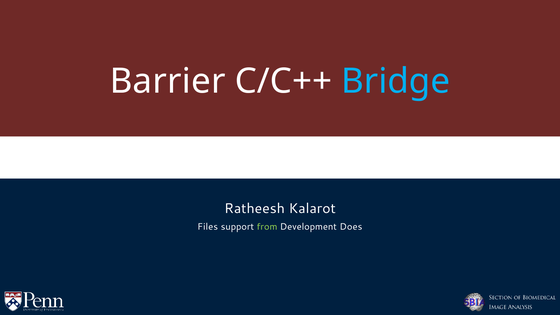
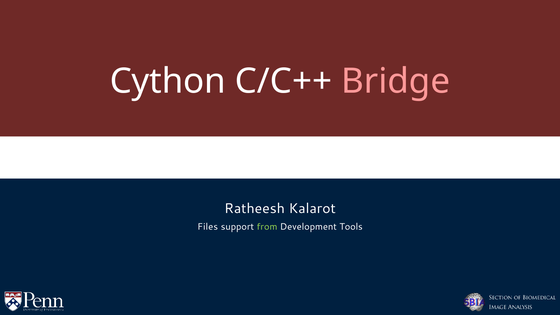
Barrier: Barrier -> Cython (168, 81)
Bridge colour: light blue -> pink (396, 81)
Does: Does -> Tools (351, 227)
